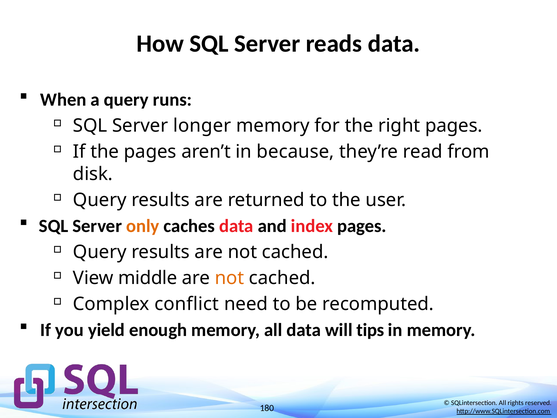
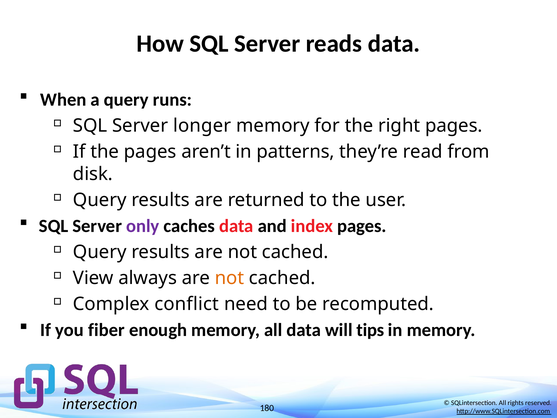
because: because -> patterns (296, 152)
only colour: orange -> purple (143, 226)
middle: middle -> always (148, 278)
yield: yield -> fiber (106, 330)
